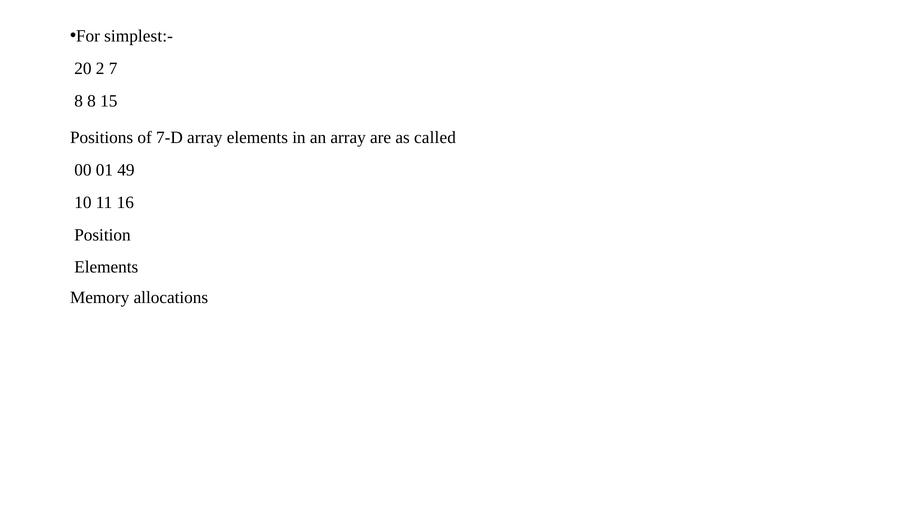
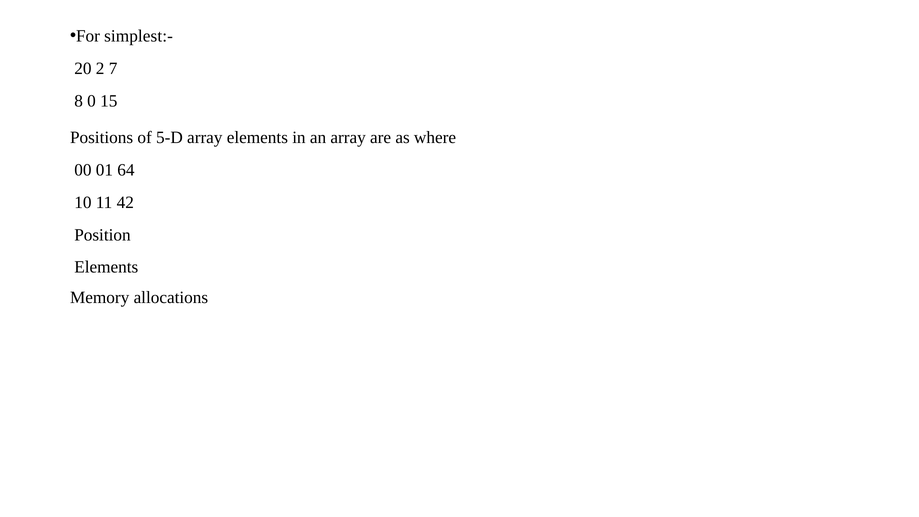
8 8: 8 -> 0 (91, 101)
7-D: 7-D -> 5-D (169, 138)
called: called -> where (435, 138)
49: 49 -> 64 (126, 170)
16: 16 -> 42 (125, 202)
